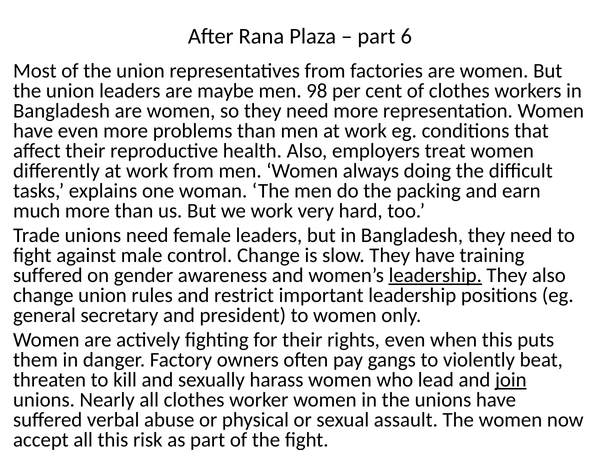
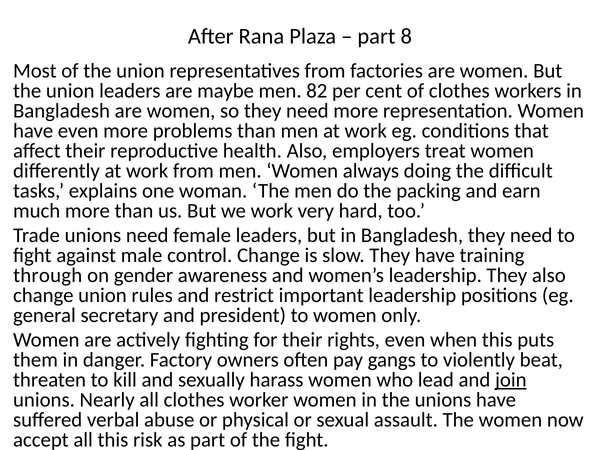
6: 6 -> 8 (406, 36)
98: 98 -> 82 (317, 91)
suffered: suffered -> through (48, 275)
leadership underline: present -> none (435, 275)
